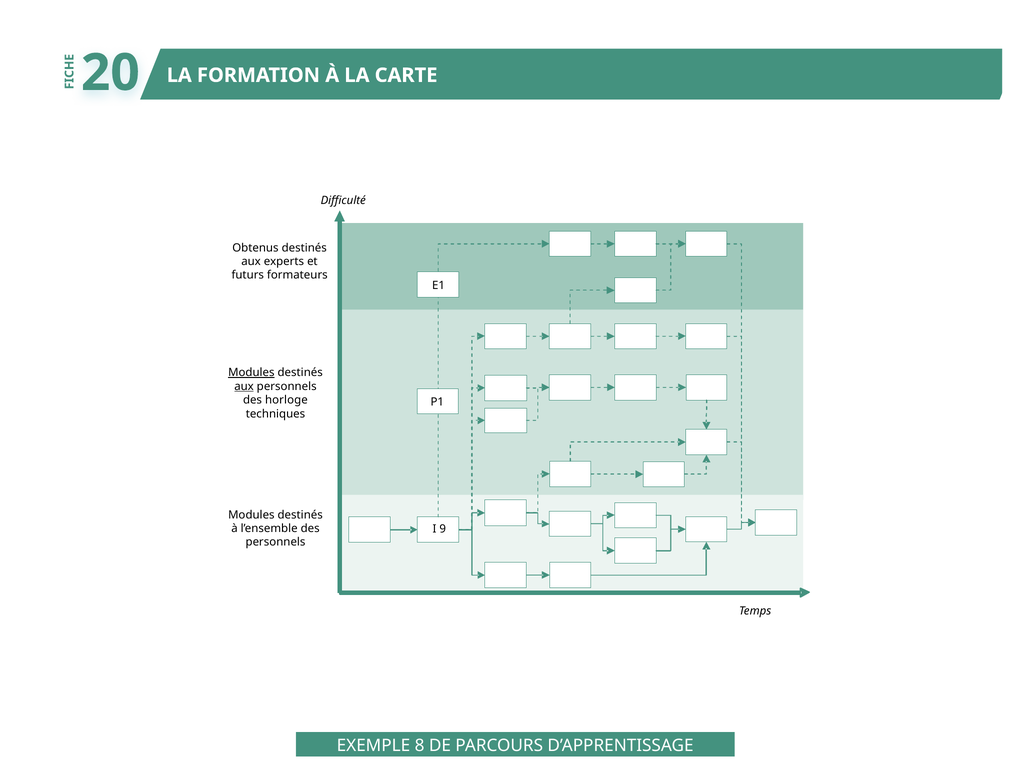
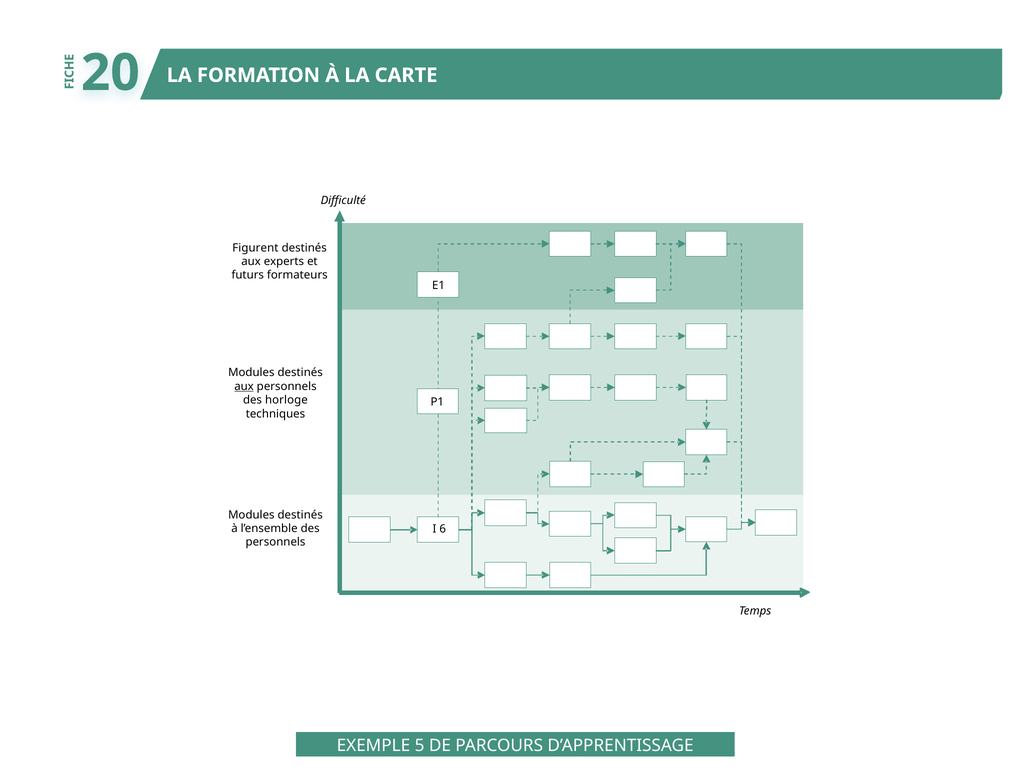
Obtenus: Obtenus -> Figurent (255, 248)
Modules underline: present -> none (251, 373)
9: 9 -> 6 (443, 530)
8: 8 -> 5 (420, 746)
